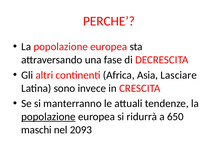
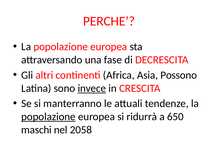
Lasciare: Lasciare -> Possono (179, 75)
invece underline: none -> present (92, 88)
2093: 2093 -> 2058 (81, 129)
